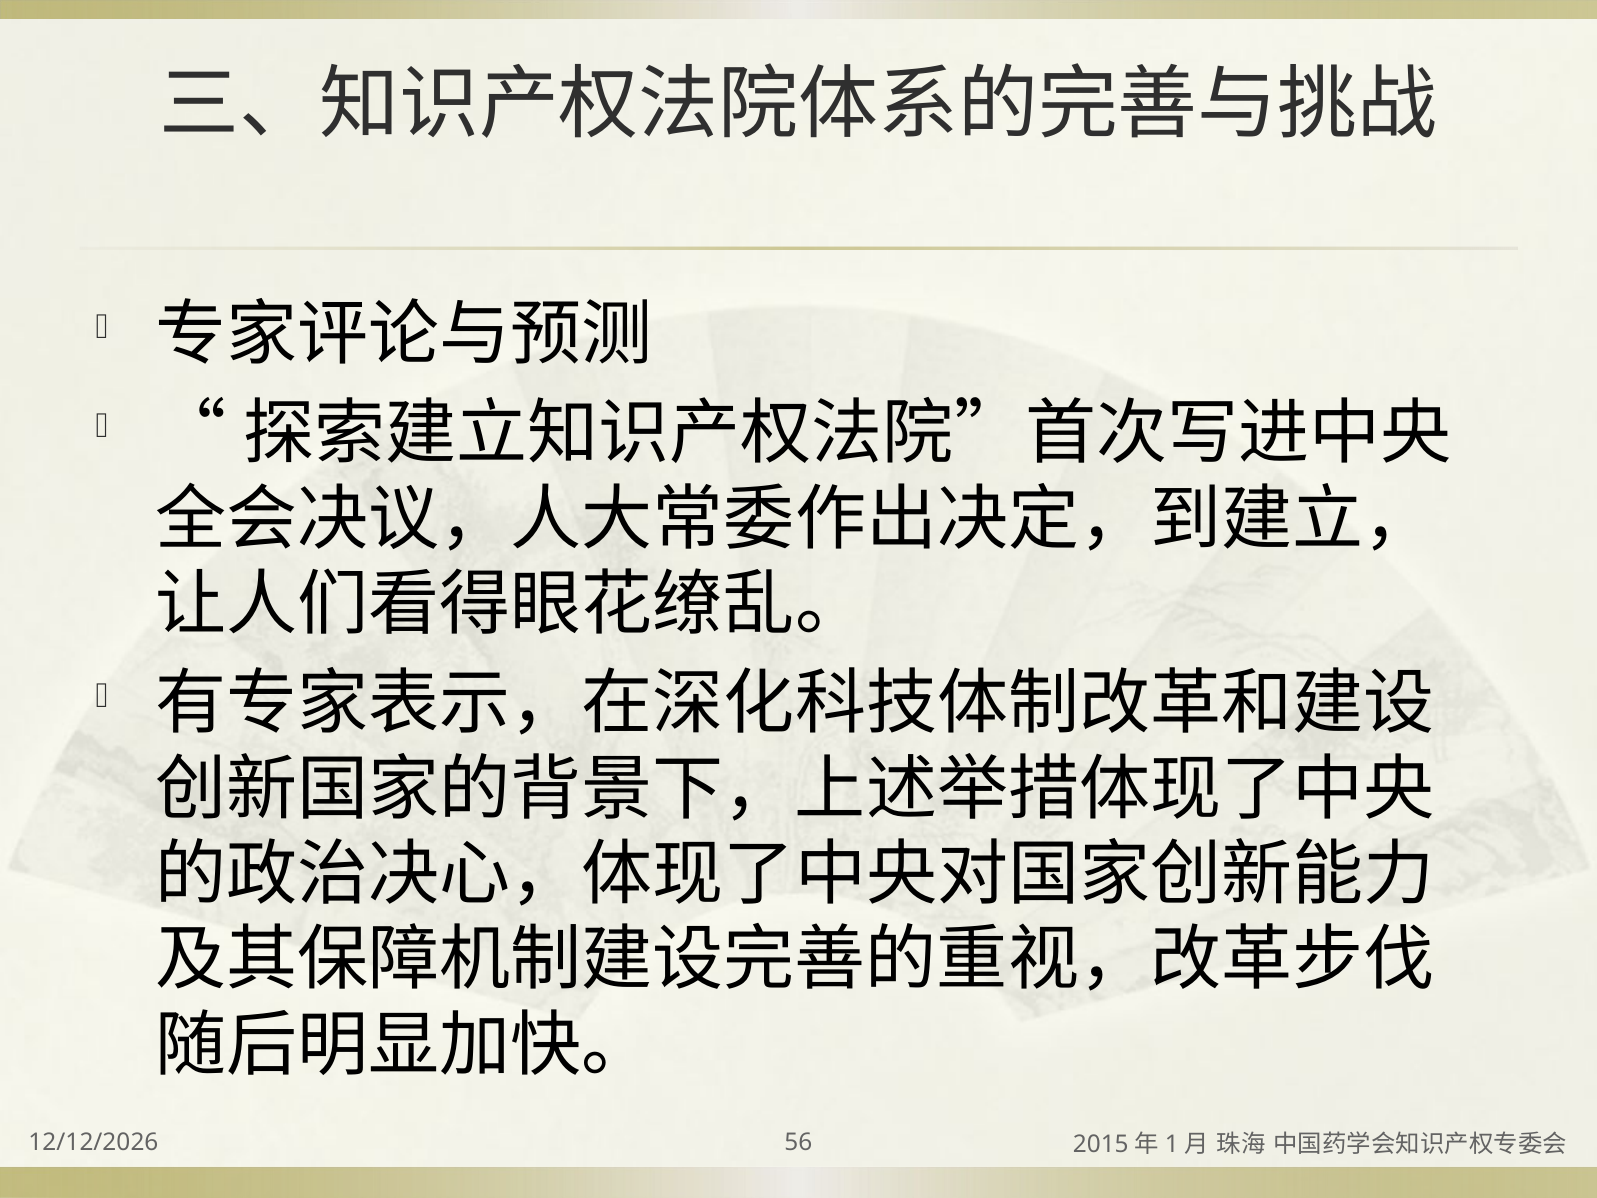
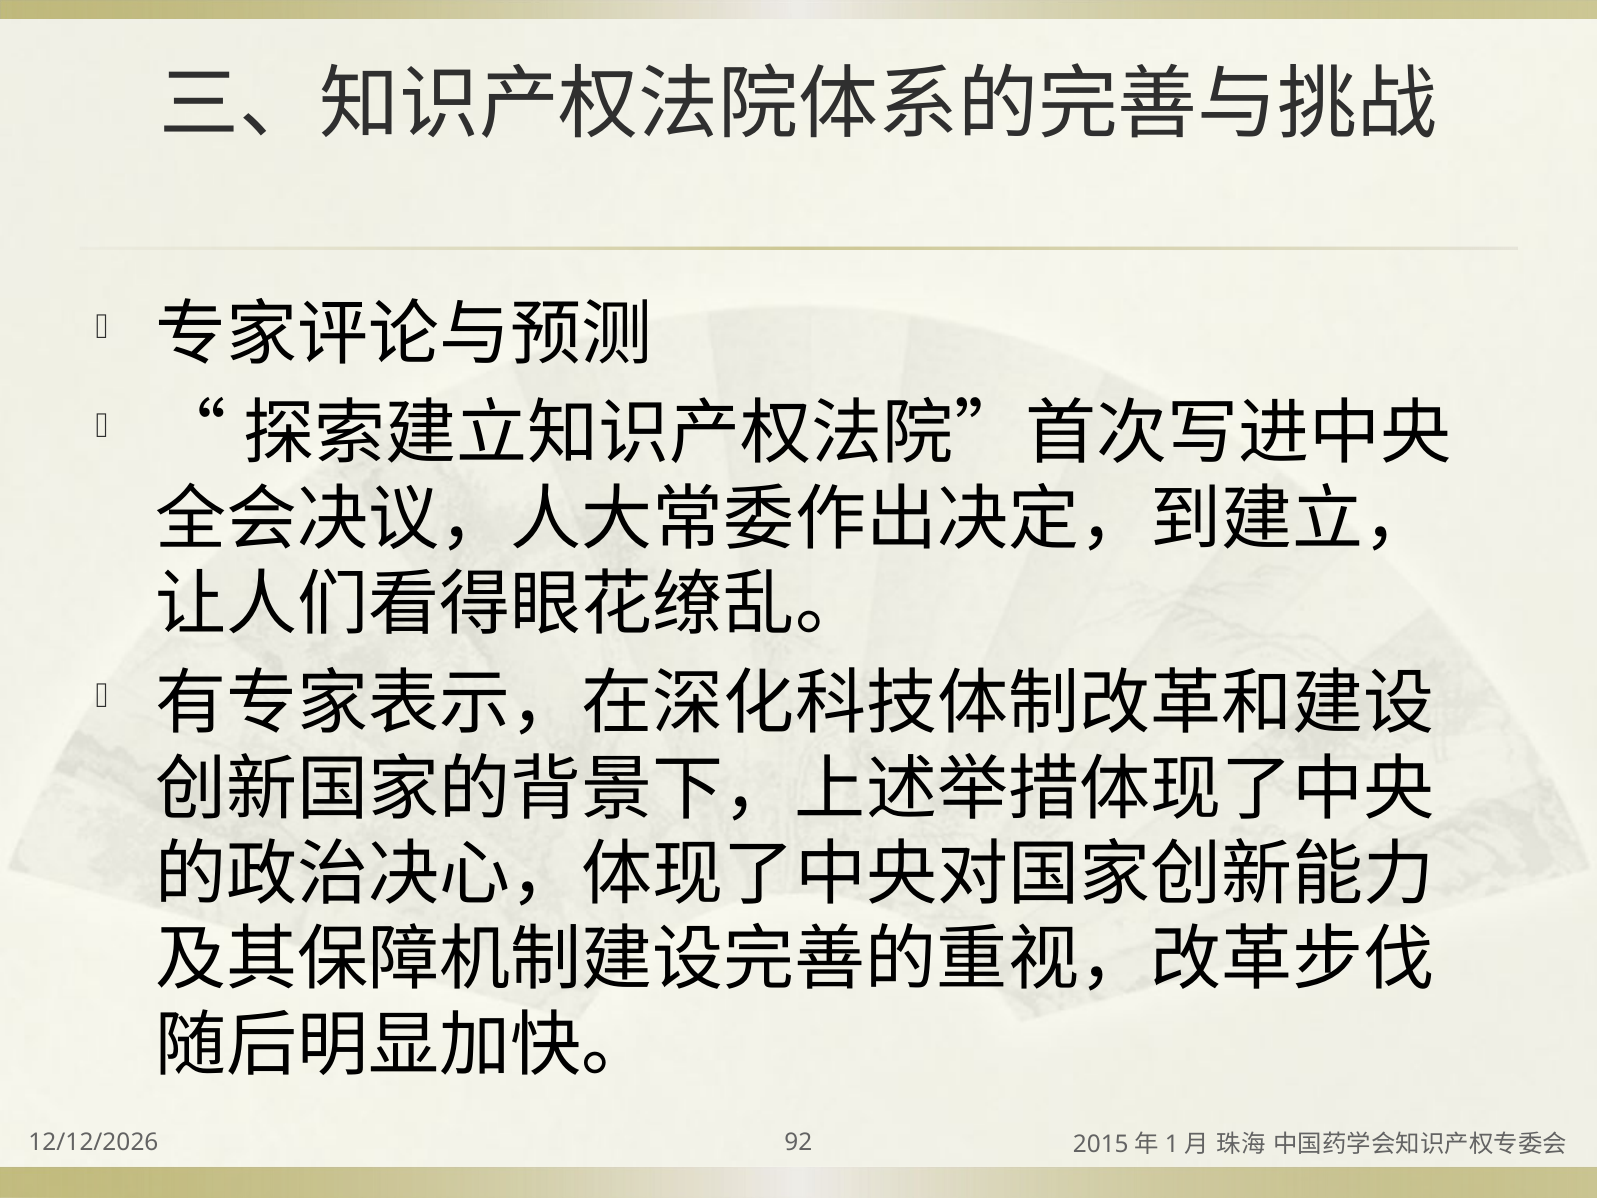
56: 56 -> 92 (798, 1142)
